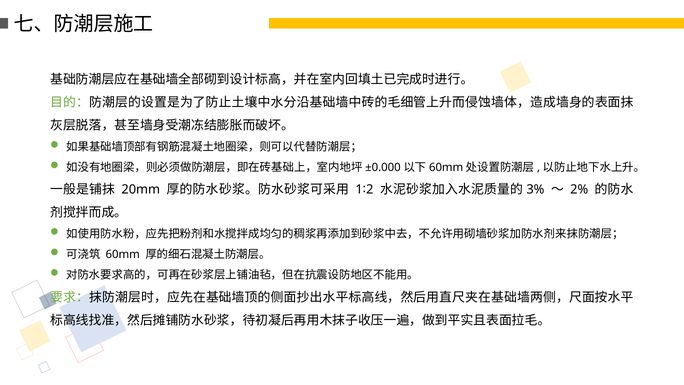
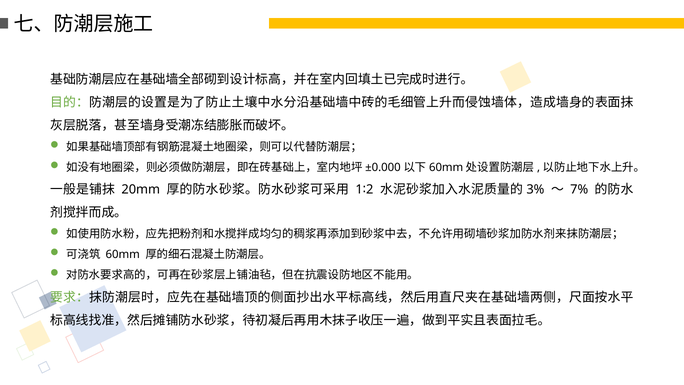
2%: 2% -> 7% (579, 189)
